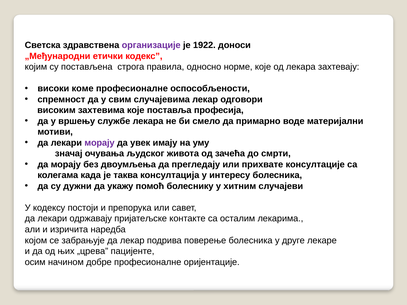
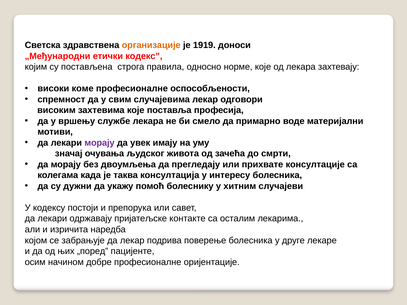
организације colour: purple -> orange (151, 45)
1922: 1922 -> 1919 (204, 45)
„црева: „црева -> „поред (93, 251)
